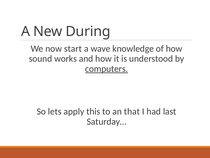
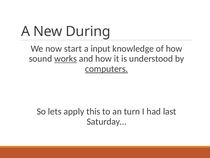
wave: wave -> input (101, 48)
works underline: none -> present (66, 59)
that: that -> turn (132, 111)
